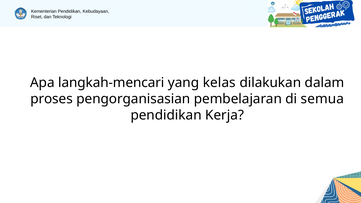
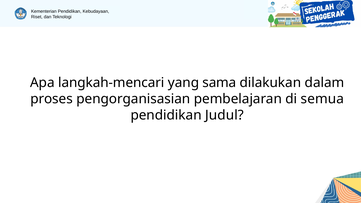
kelas: kelas -> sama (219, 83)
Kerja: Kerja -> Judul (224, 115)
